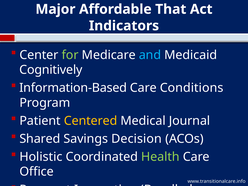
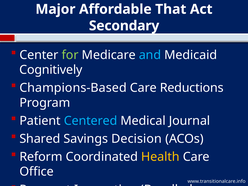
Indicators: Indicators -> Secondary (124, 26)
Information-Based: Information-Based -> Champions-Based (73, 88)
Conditions: Conditions -> Reductions (192, 88)
Centered colour: yellow -> light blue (91, 121)
Holistic: Holistic -> Reform (41, 157)
Health colour: light green -> yellow (160, 157)
